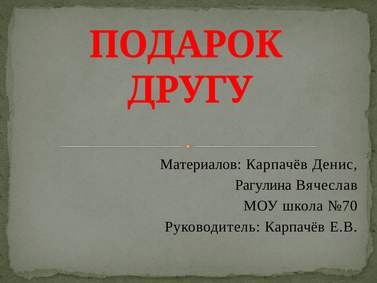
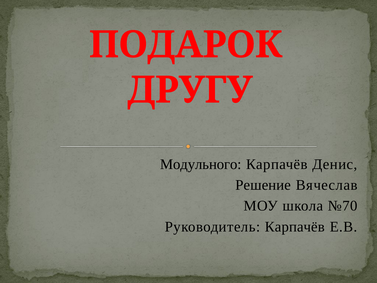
Материалов: Материалов -> Модульного (201, 164)
Рагулина: Рагулина -> Решение (263, 185)
